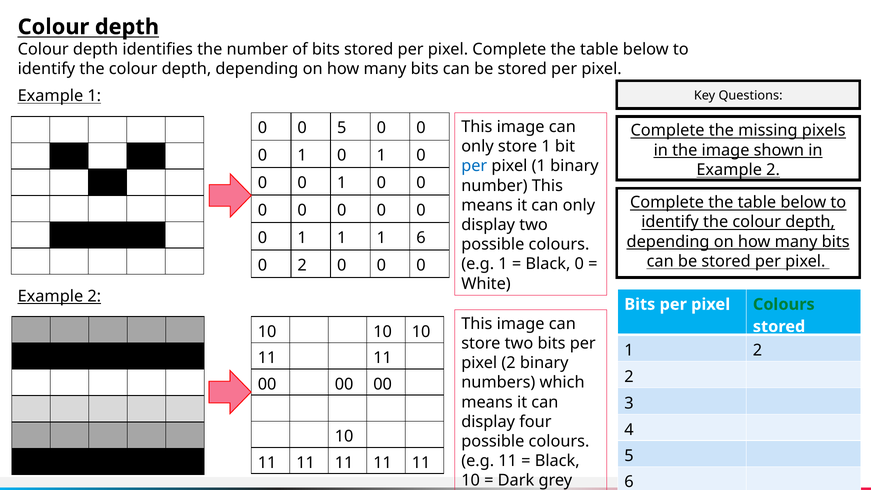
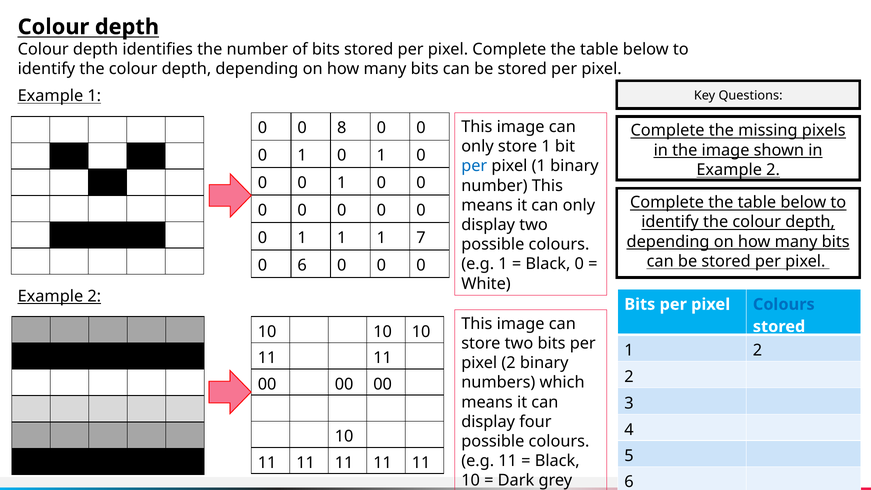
0 5: 5 -> 8 (342, 128)
1 6: 6 -> 7 (421, 238)
0 2: 2 -> 6 (302, 265)
Colours colour: green -> blue (784, 304)
